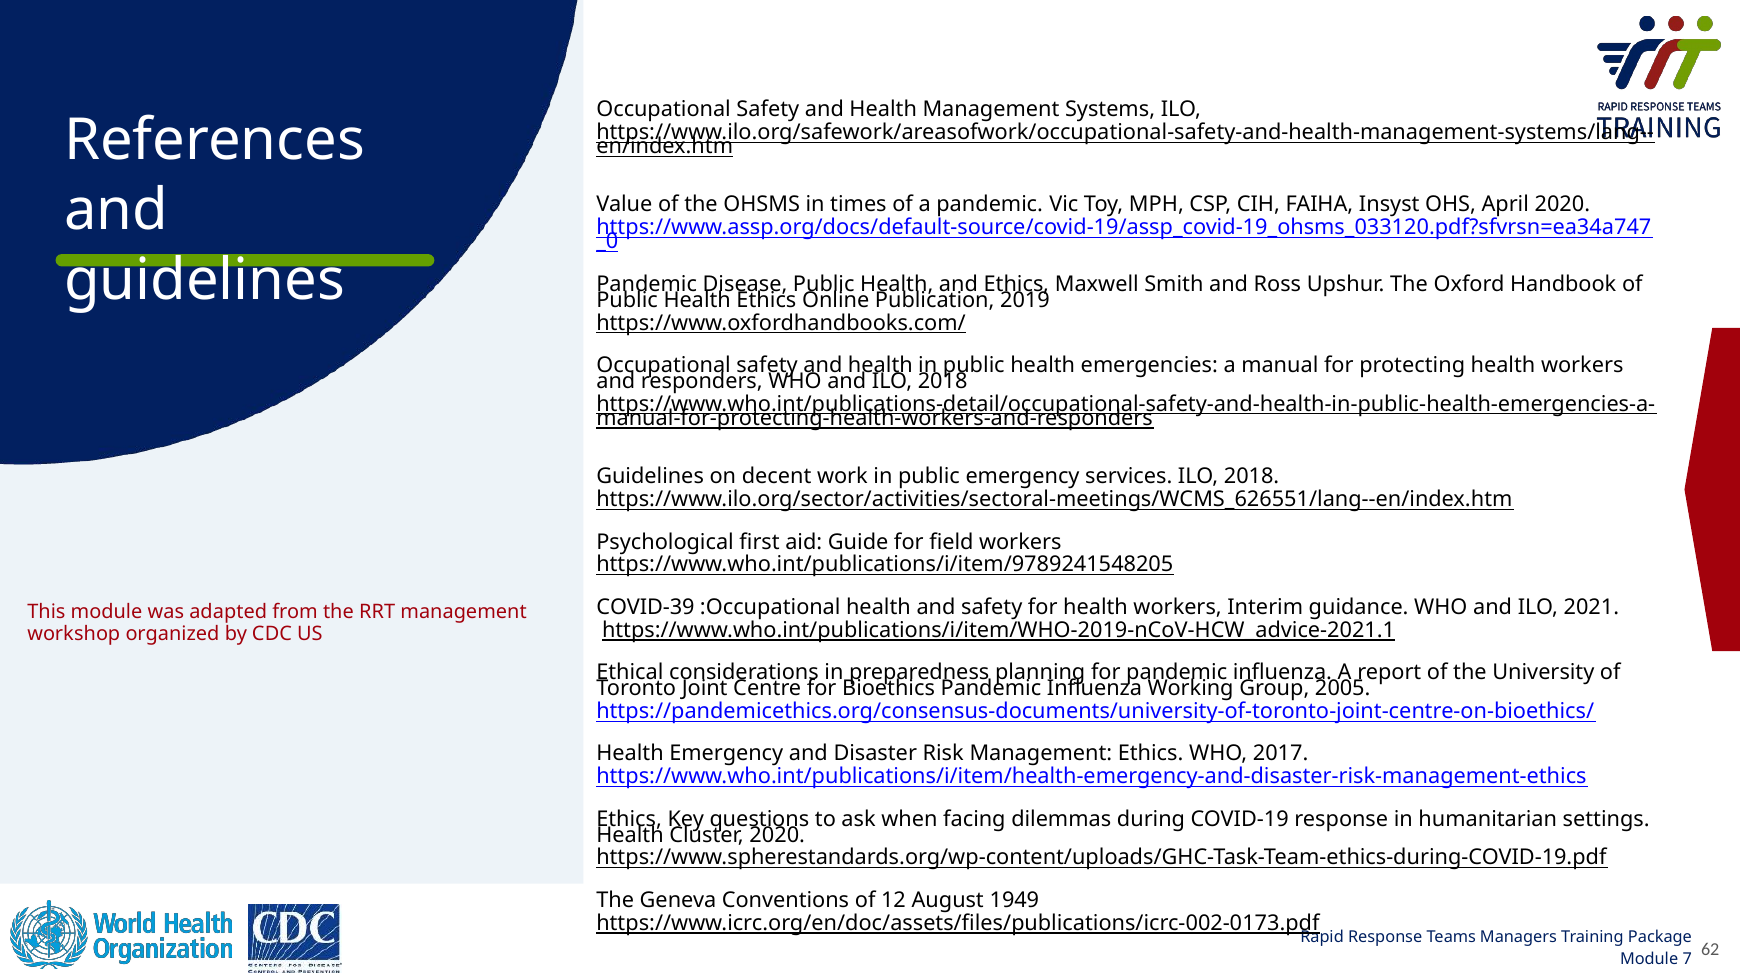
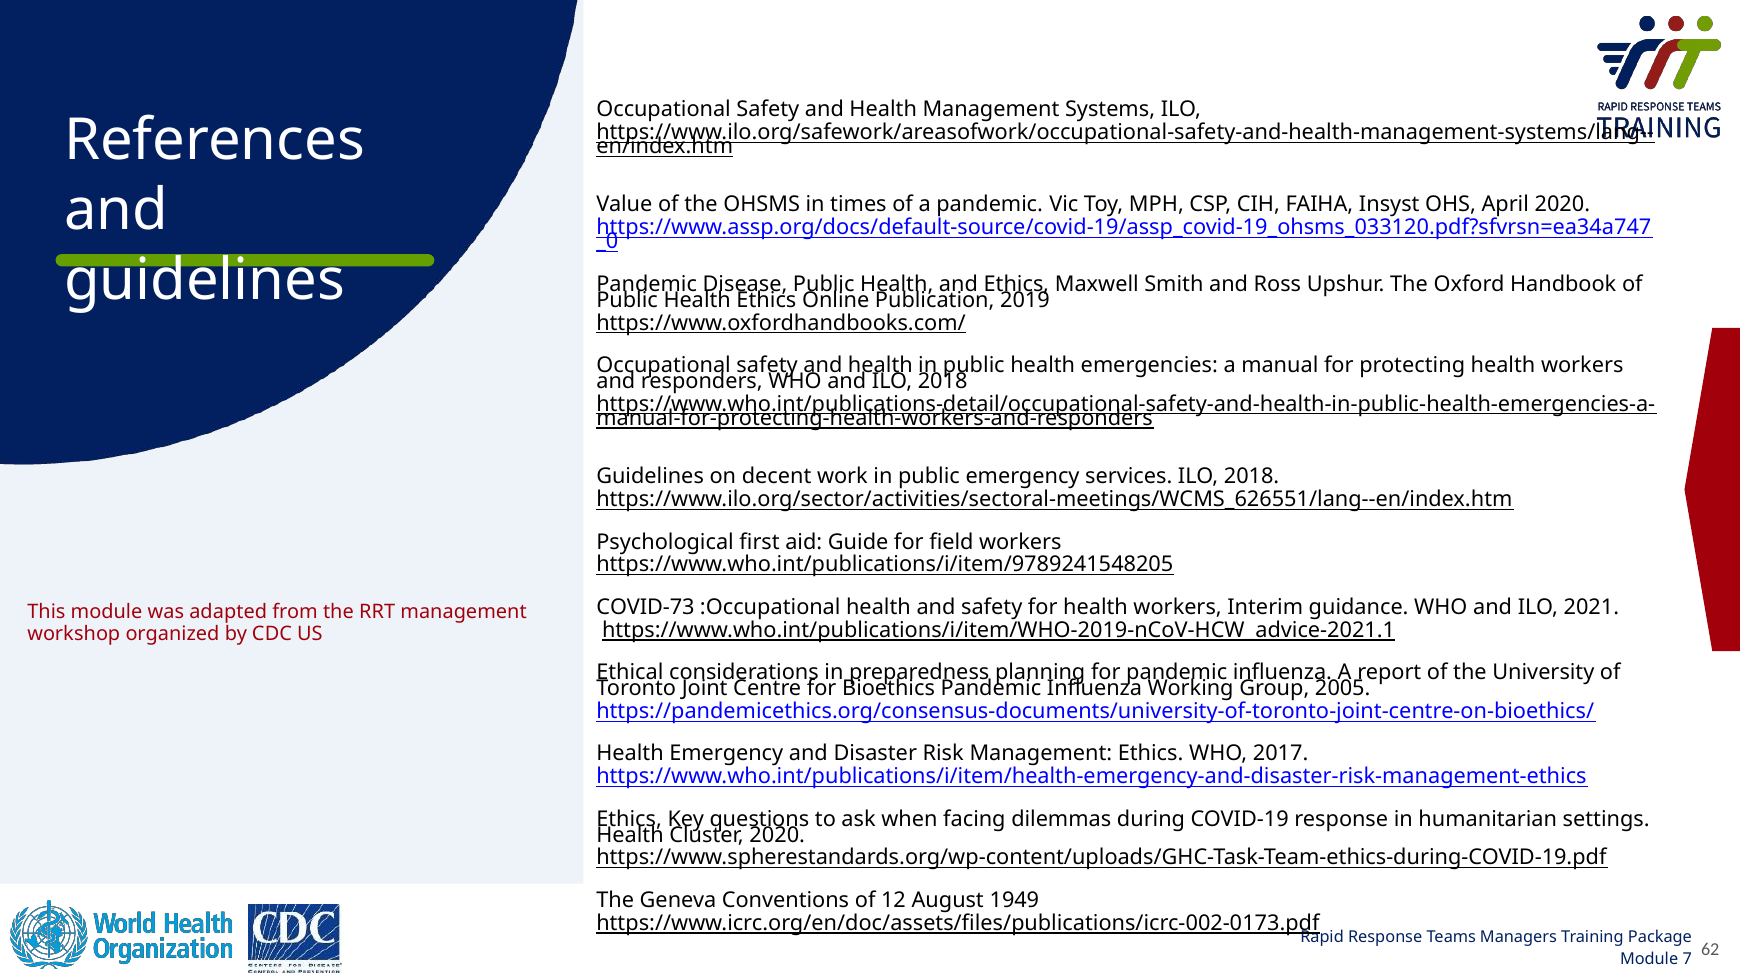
COVID-39: COVID-39 -> COVID-73 (645, 607)
